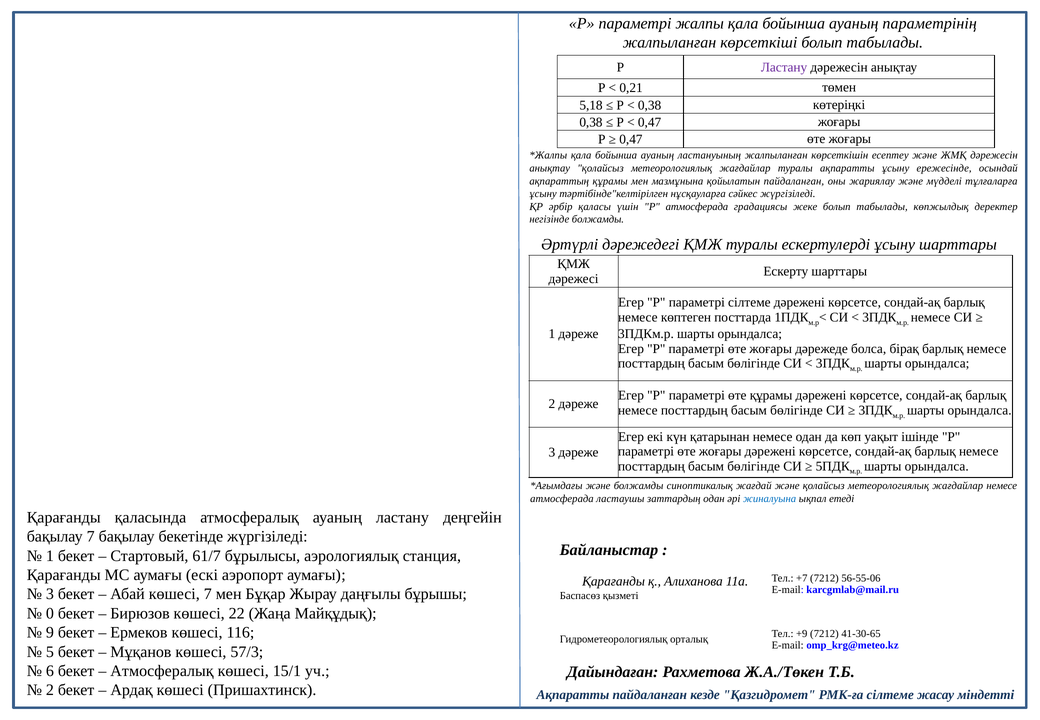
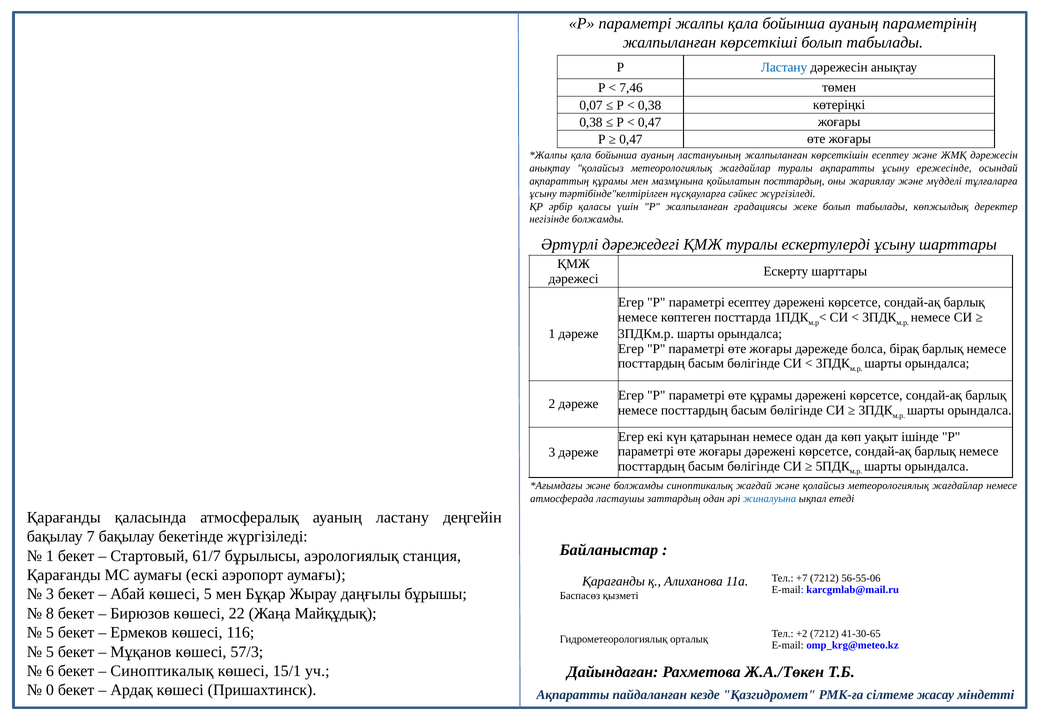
Ластану colour: purple -> blue (784, 67)
0,21: 0,21 -> 7,46 (631, 88)
5,18: 5,18 -> 0,07 (591, 105)
қойылатын пайдаланған: пайдаланған -> посттардың (794, 181)
Р атмосферада: атмосферада -> жалпыланған (697, 207)
параметрі сілтеме: сілтеме -> есептеу (749, 303)
көшесі 7: 7 -> 5 (208, 594)
0: 0 -> 8 (50, 613)
9: 9 -> 5 (50, 633)
+9: +9 -> +2 (802, 634)
Атмосфералық: Атмосфералық -> Синоптикалық (162, 671)
2: 2 -> 0 (50, 690)
